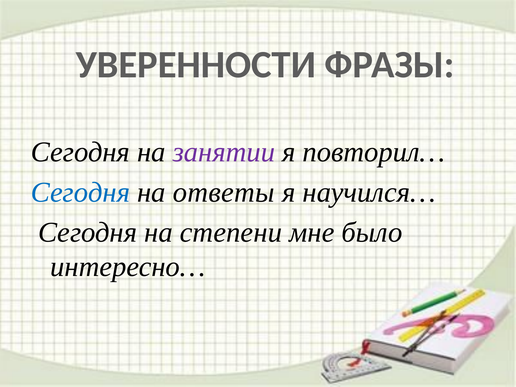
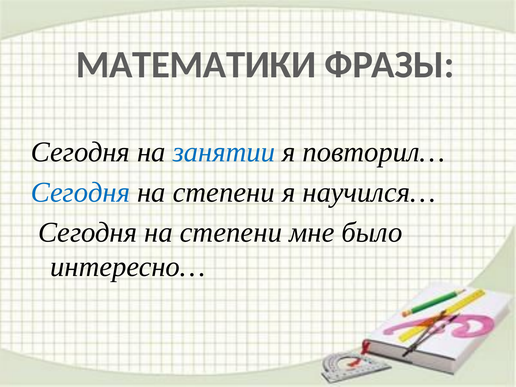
УВЕРЕННОСТИ: УВЕРЕННОСТИ -> МАТЕМАТИКИ (196, 65)
занятии colour: purple -> blue (224, 152)
ответы: ответы -> степени (224, 192)
